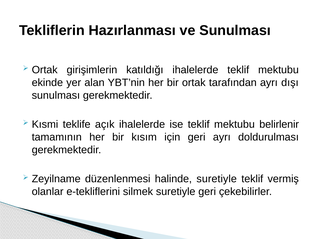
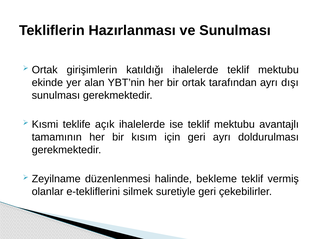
belirlenir: belirlenir -> avantajlı (279, 124)
halinde suretiyle: suretiyle -> bekleme (217, 178)
